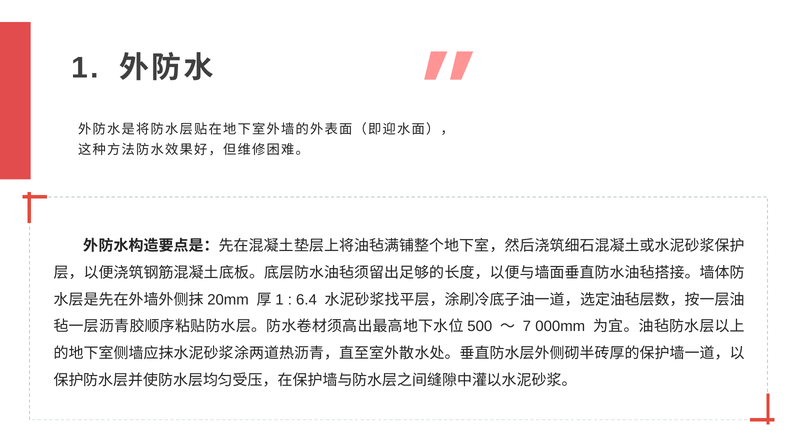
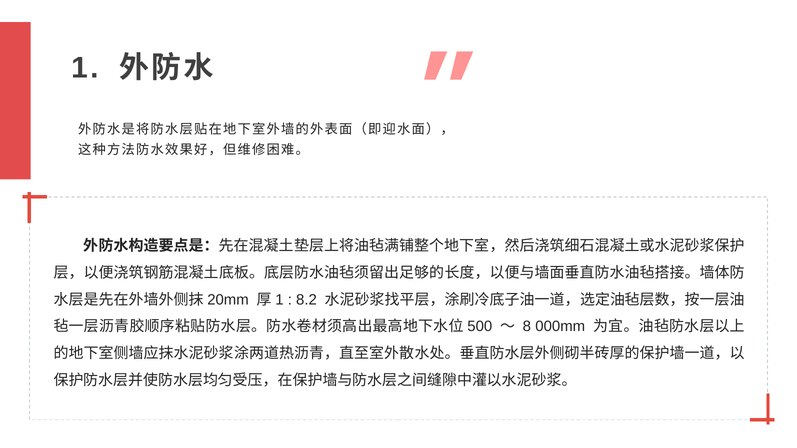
6.4: 6.4 -> 8.2 (306, 300)
7: 7 -> 8 (527, 327)
